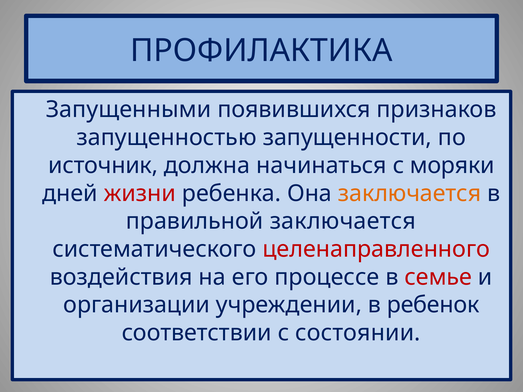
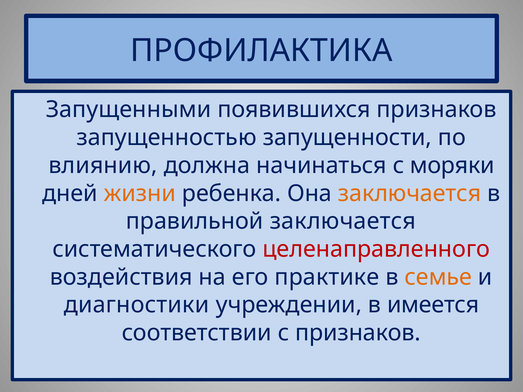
источник: источник -> влиянию (103, 166)
жизни colour: red -> orange (140, 193)
процессе: процессе -> практике (327, 277)
семье colour: red -> orange (438, 277)
организации: организации -> диагностики (136, 305)
ребенок: ребенок -> имеется (433, 305)
с состоянии: состоянии -> признаков (358, 333)
